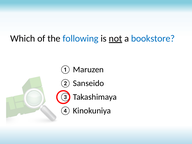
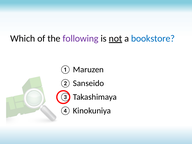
following colour: blue -> purple (81, 38)
